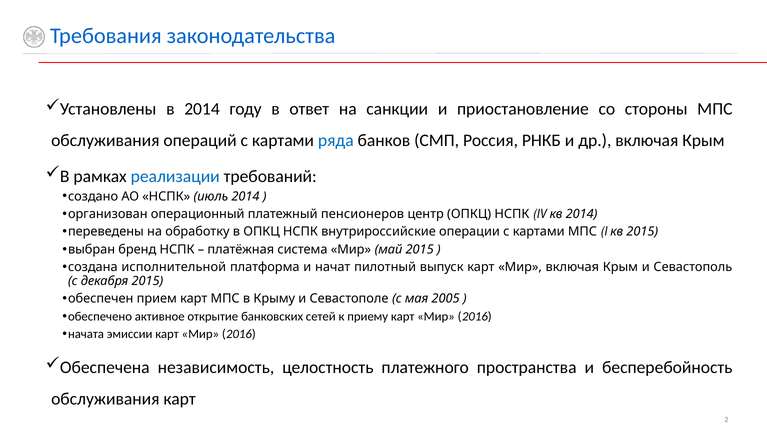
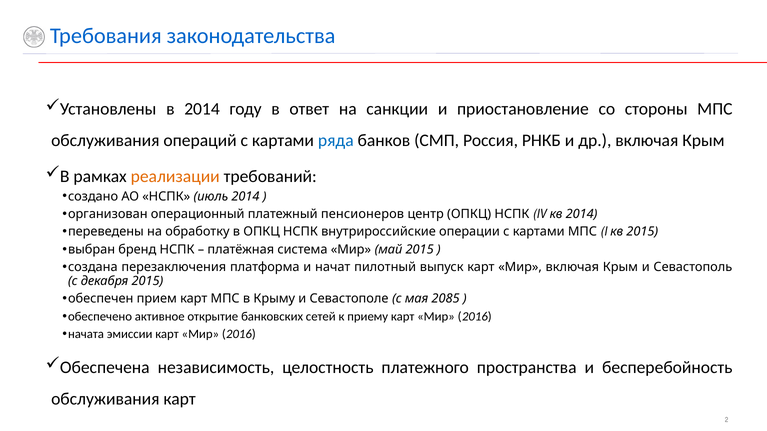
реализации colour: blue -> orange (175, 176)
исполнительной: исполнительной -> перезаключения (174, 268)
2005: 2005 -> 2085 (446, 299)
